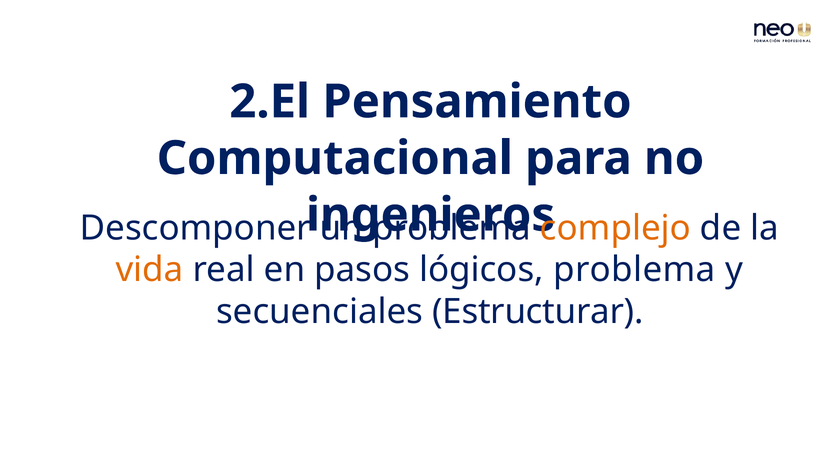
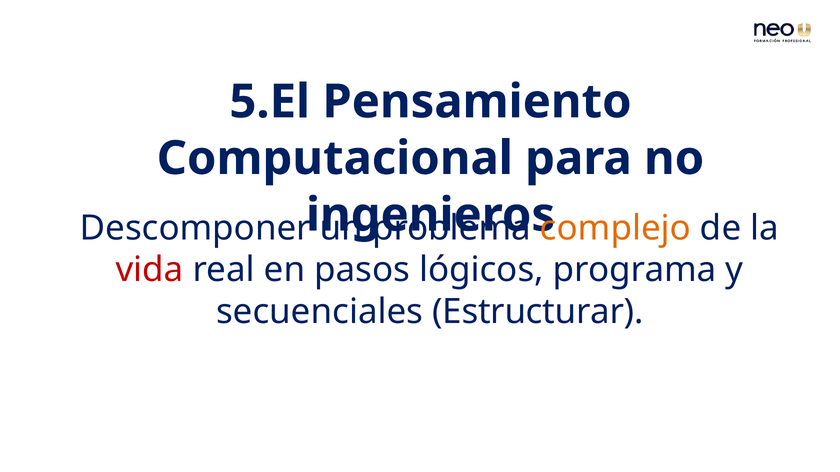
2.El: 2.El -> 5.El (270, 102)
vida colour: orange -> red (150, 270)
lógicos problema: problema -> programa (635, 270)
